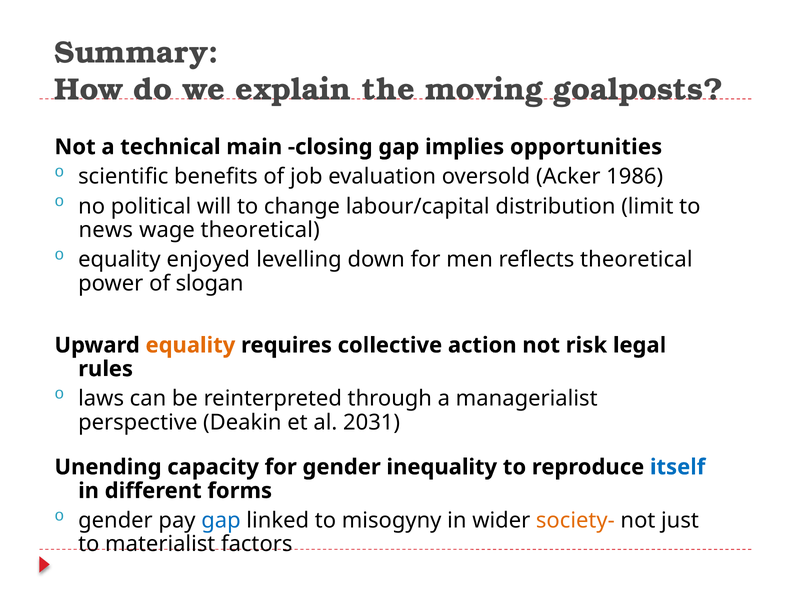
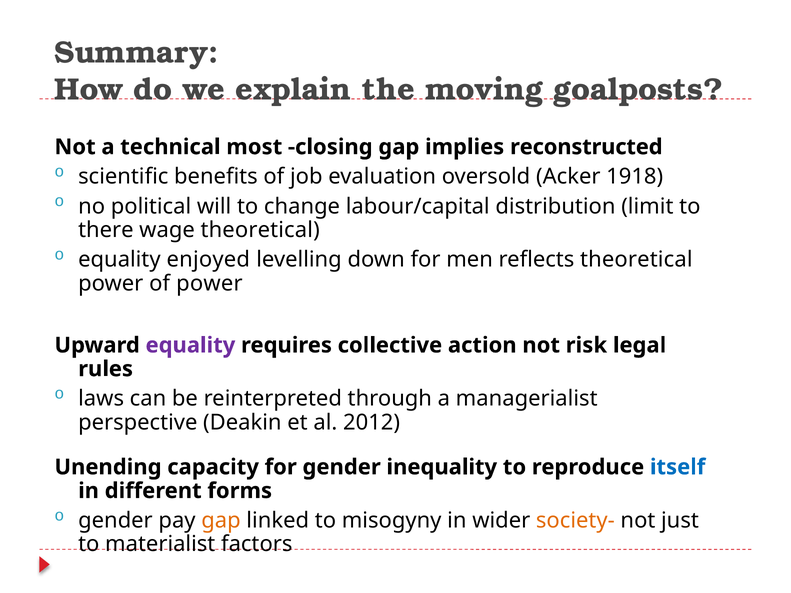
main: main -> most (254, 147)
opportunities: opportunities -> reconstructed (586, 147)
1986: 1986 -> 1918 (635, 177)
news: news -> there (106, 230)
of slogan: slogan -> power (209, 283)
equality colour: orange -> purple (190, 345)
2031: 2031 -> 2012 (372, 423)
gap colour: blue -> orange (221, 521)
